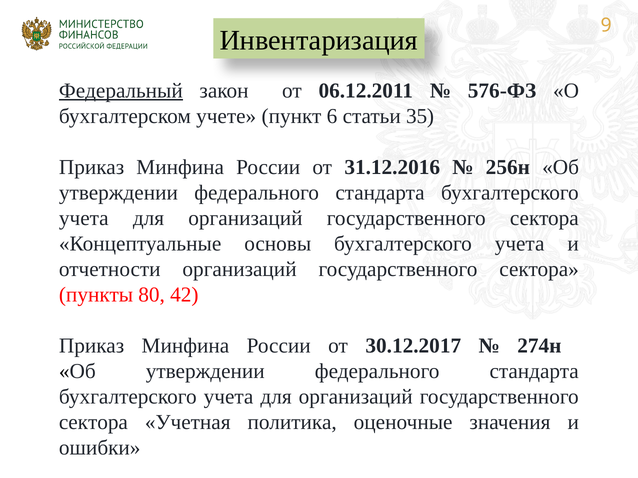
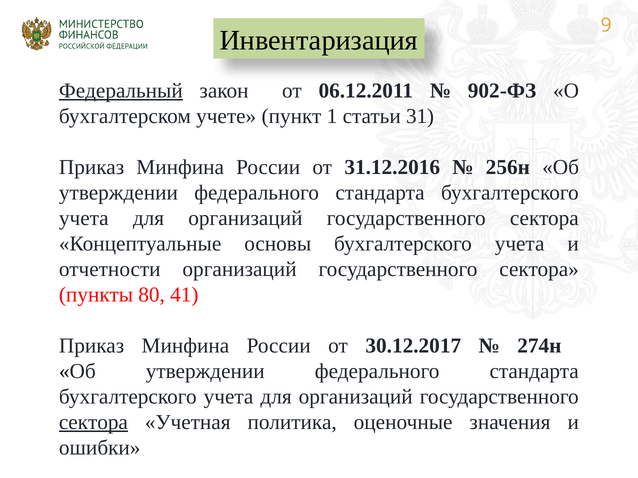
576-ФЗ: 576-ФЗ -> 902-ФЗ (502, 91)
6: 6 -> 1 (332, 116)
35: 35 -> 31 (420, 116)
42: 42 -> 41 (184, 295)
сектора underline: none -> present (93, 423)
